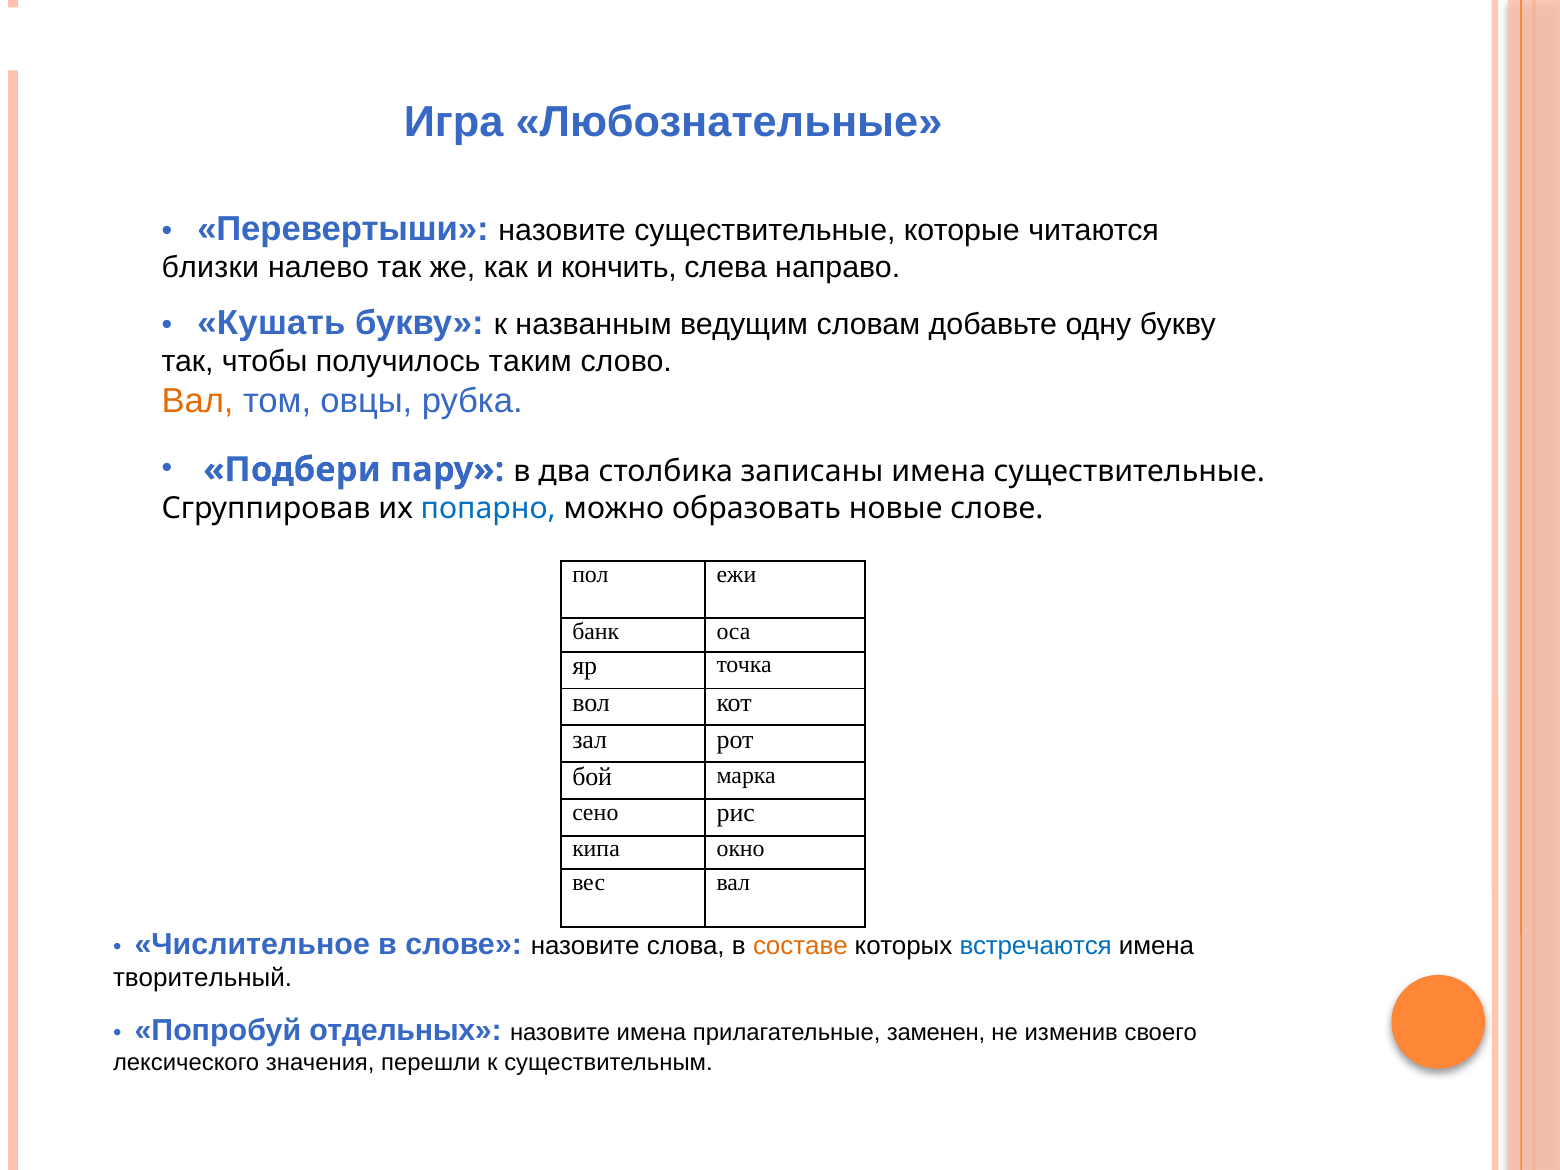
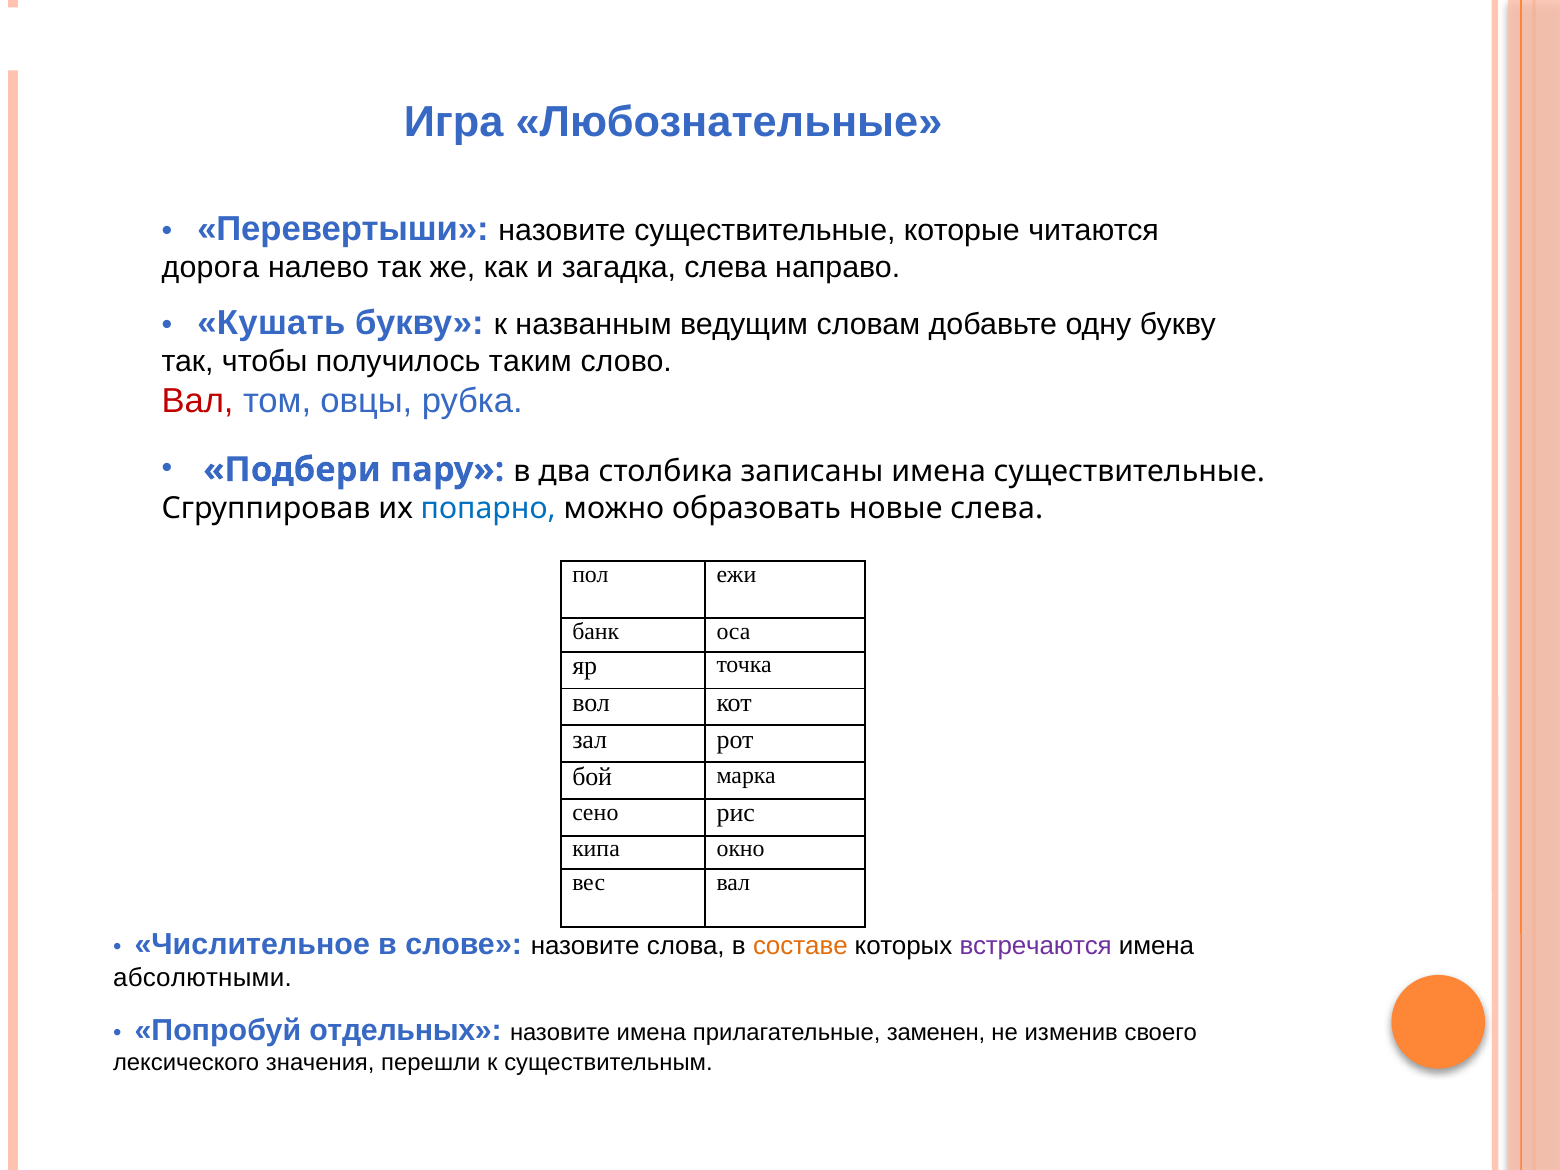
близки: близки -> дорога (210, 268)
кончить: кончить -> загадка (619, 268)
Вал colour: orange -> red (198, 401)
новые слове: слове -> слева (997, 508)
встречаются colour: blue -> purple (1036, 946)
творительный: творительный -> абсолютными (202, 978)
